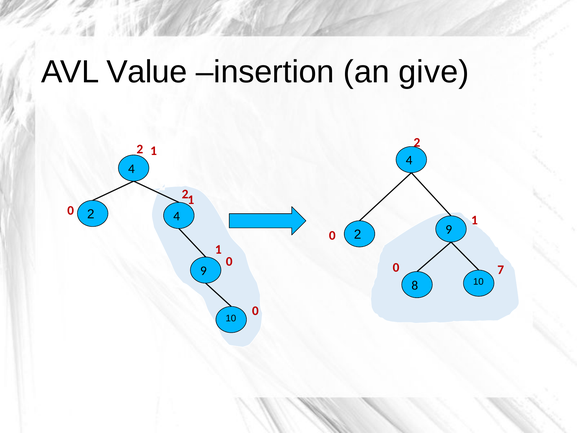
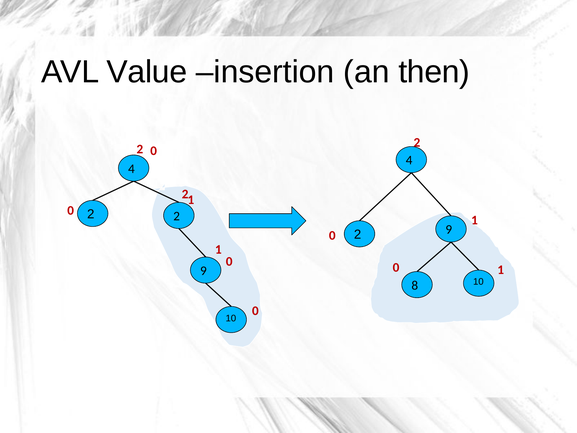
give: give -> then (434, 72)
1: 1 -> 0 (154, 151)
2 4: 4 -> 2 (177, 216)
7: 7 -> 1 (501, 270)
